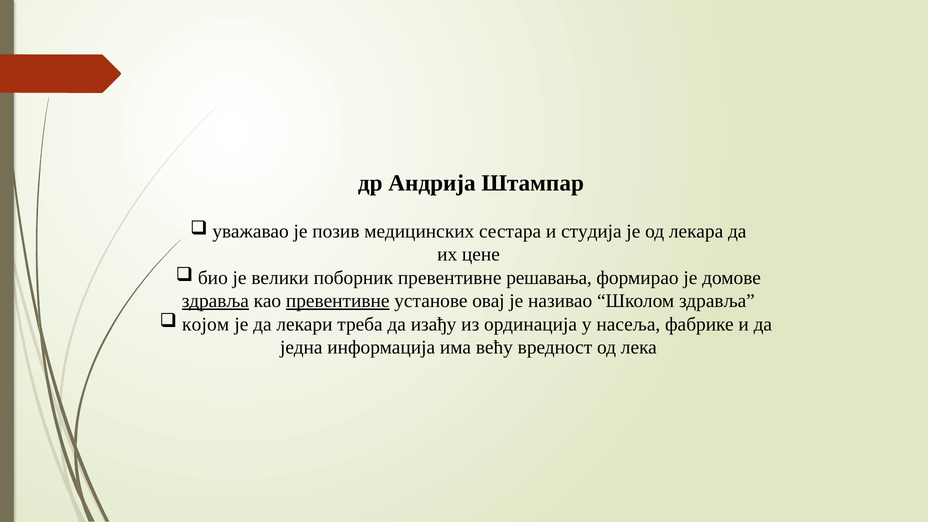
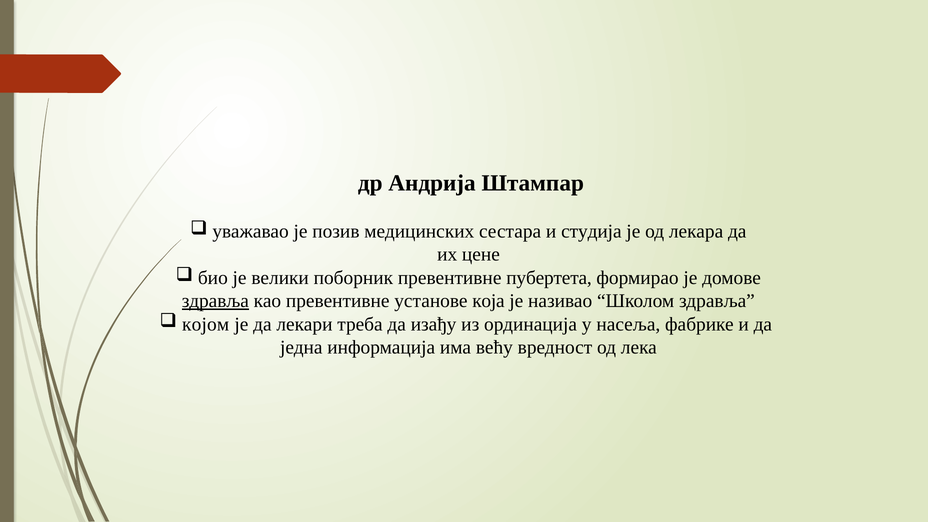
решавања: решавања -> пубертета (549, 278)
превентивне underline: present -> none (338, 301)
овај: овај -> која (488, 301)
